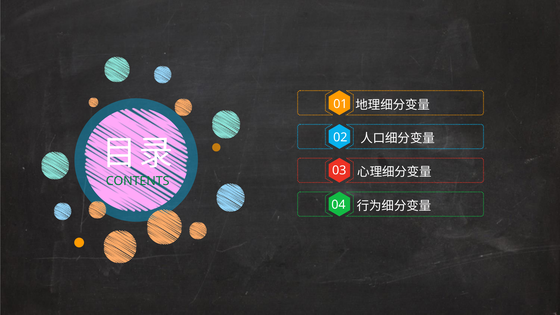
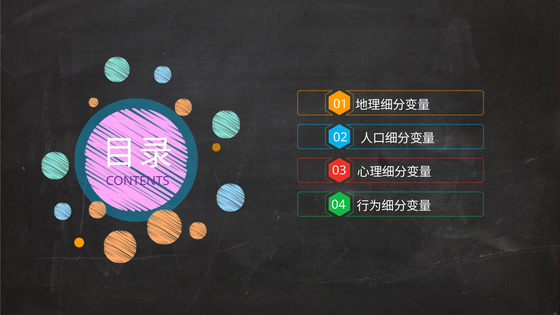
CONTENTS colour: green -> purple (138, 181)
